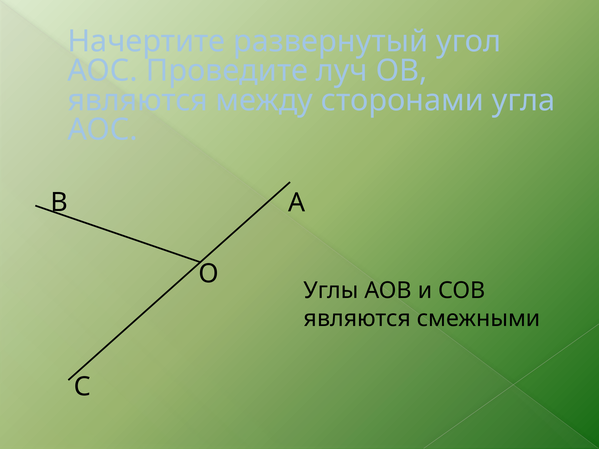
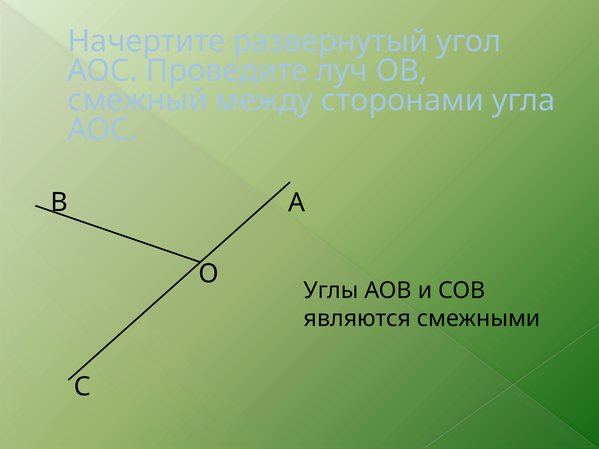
являются: являются -> смежный (138, 100)
